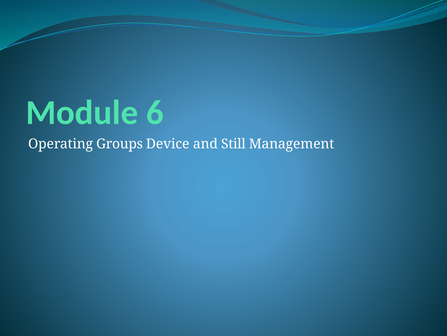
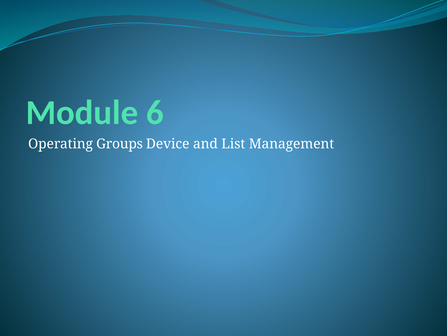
Still: Still -> List (233, 144)
